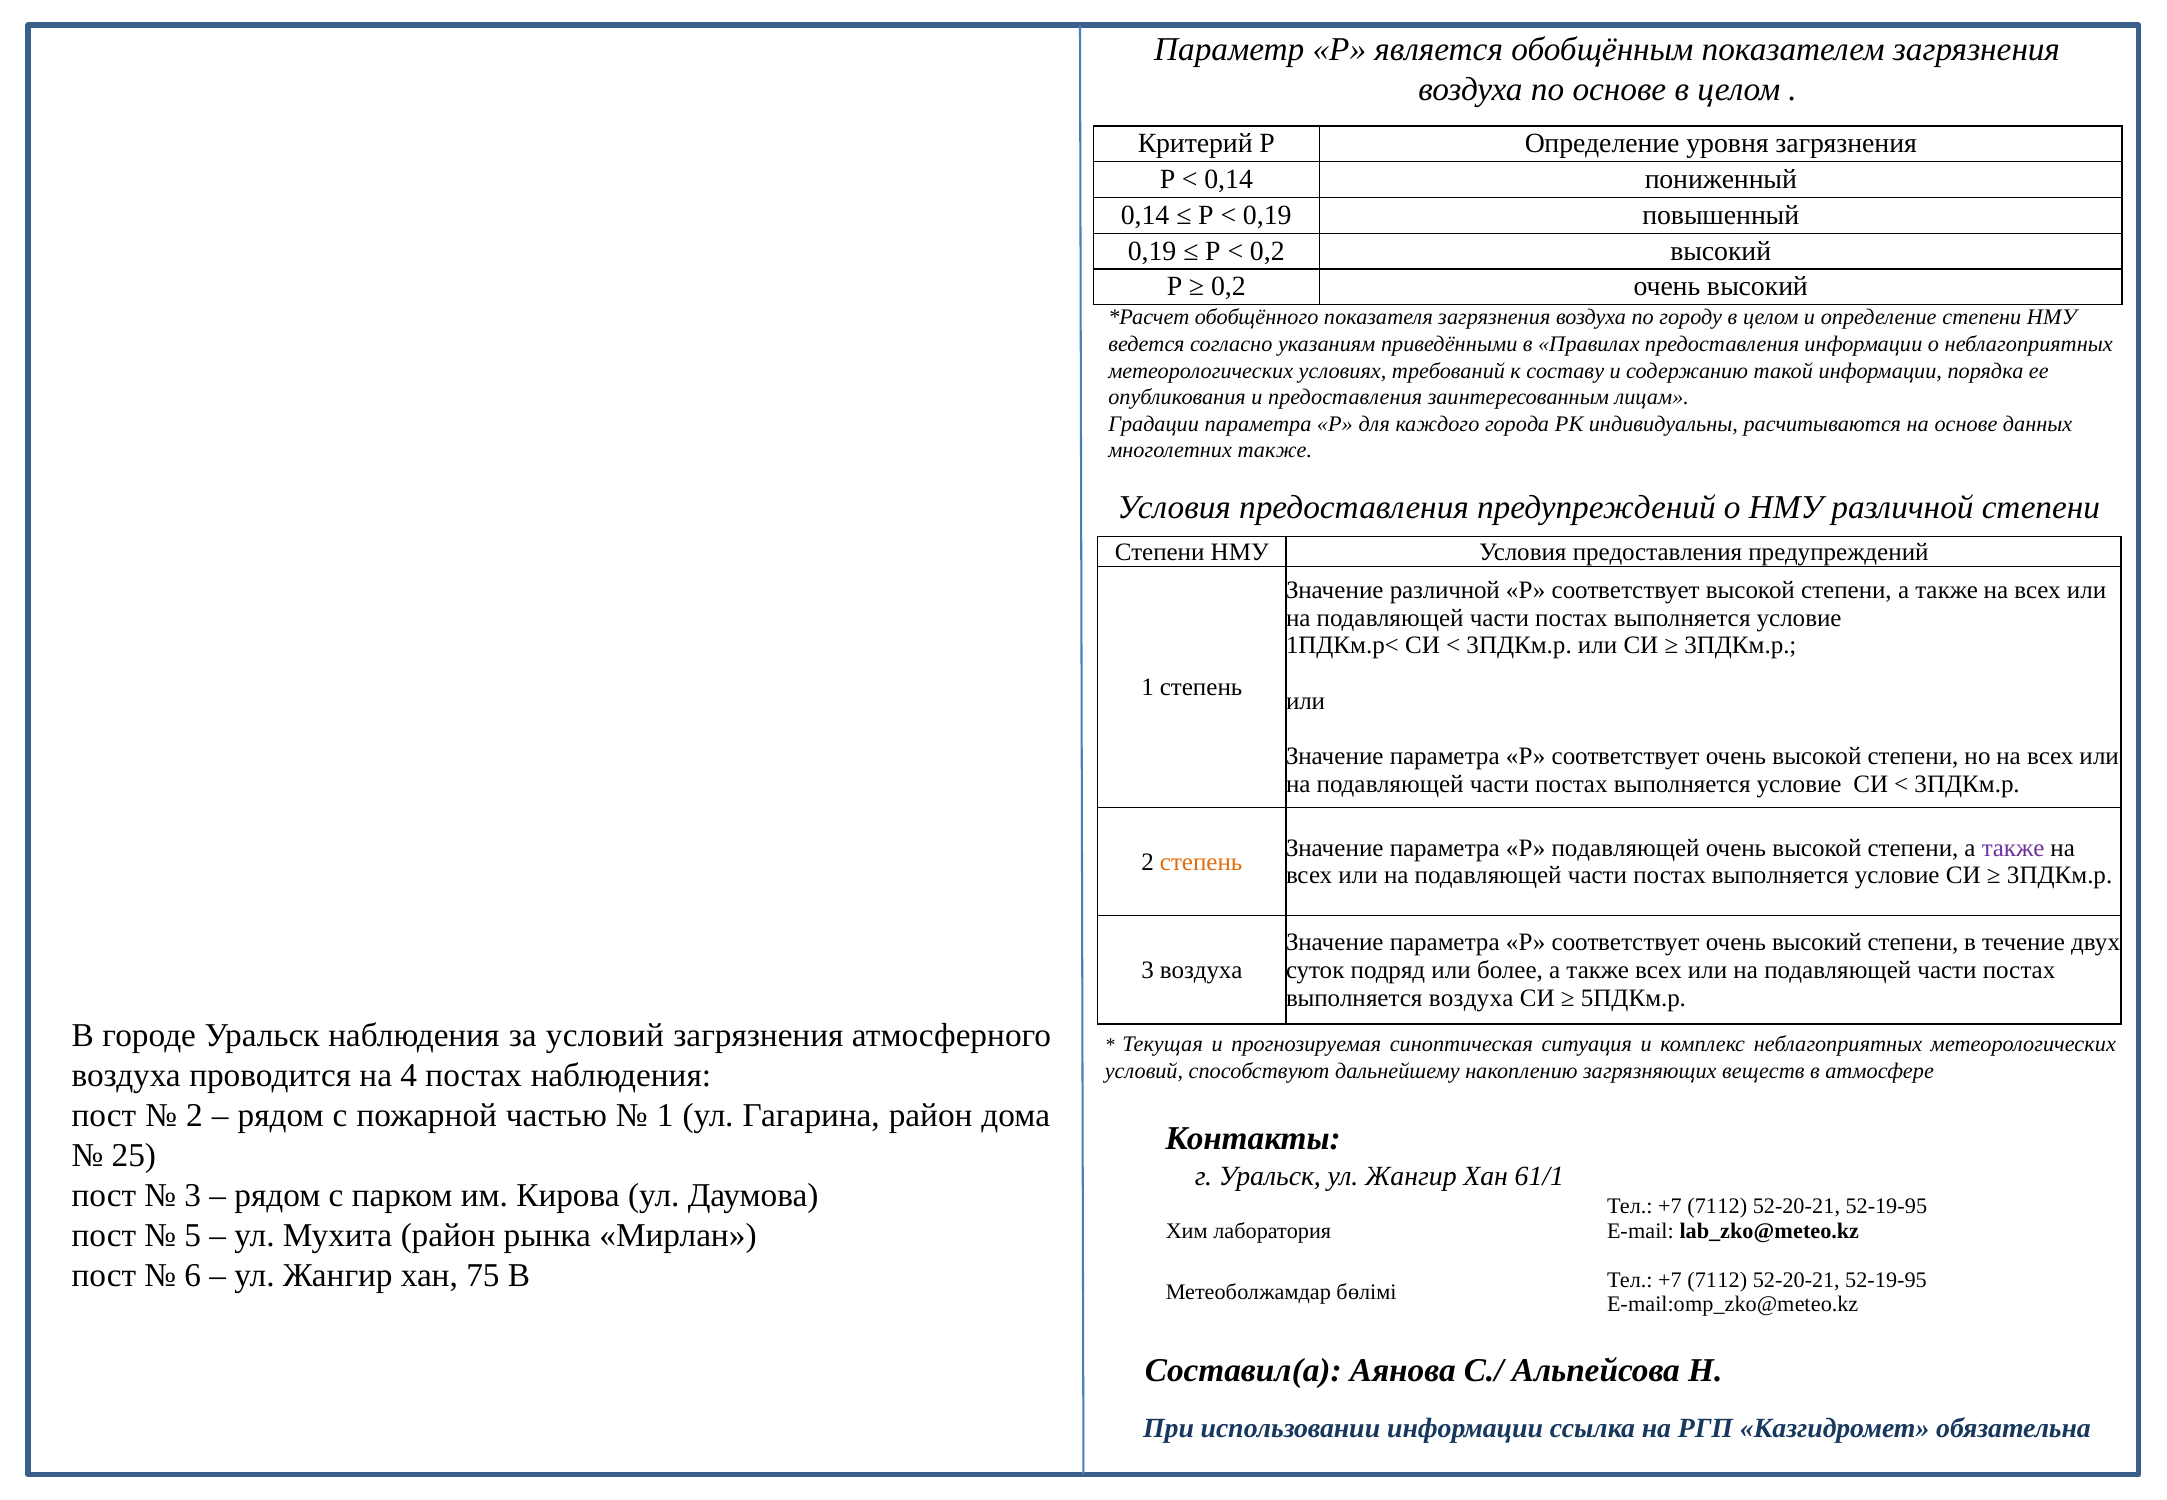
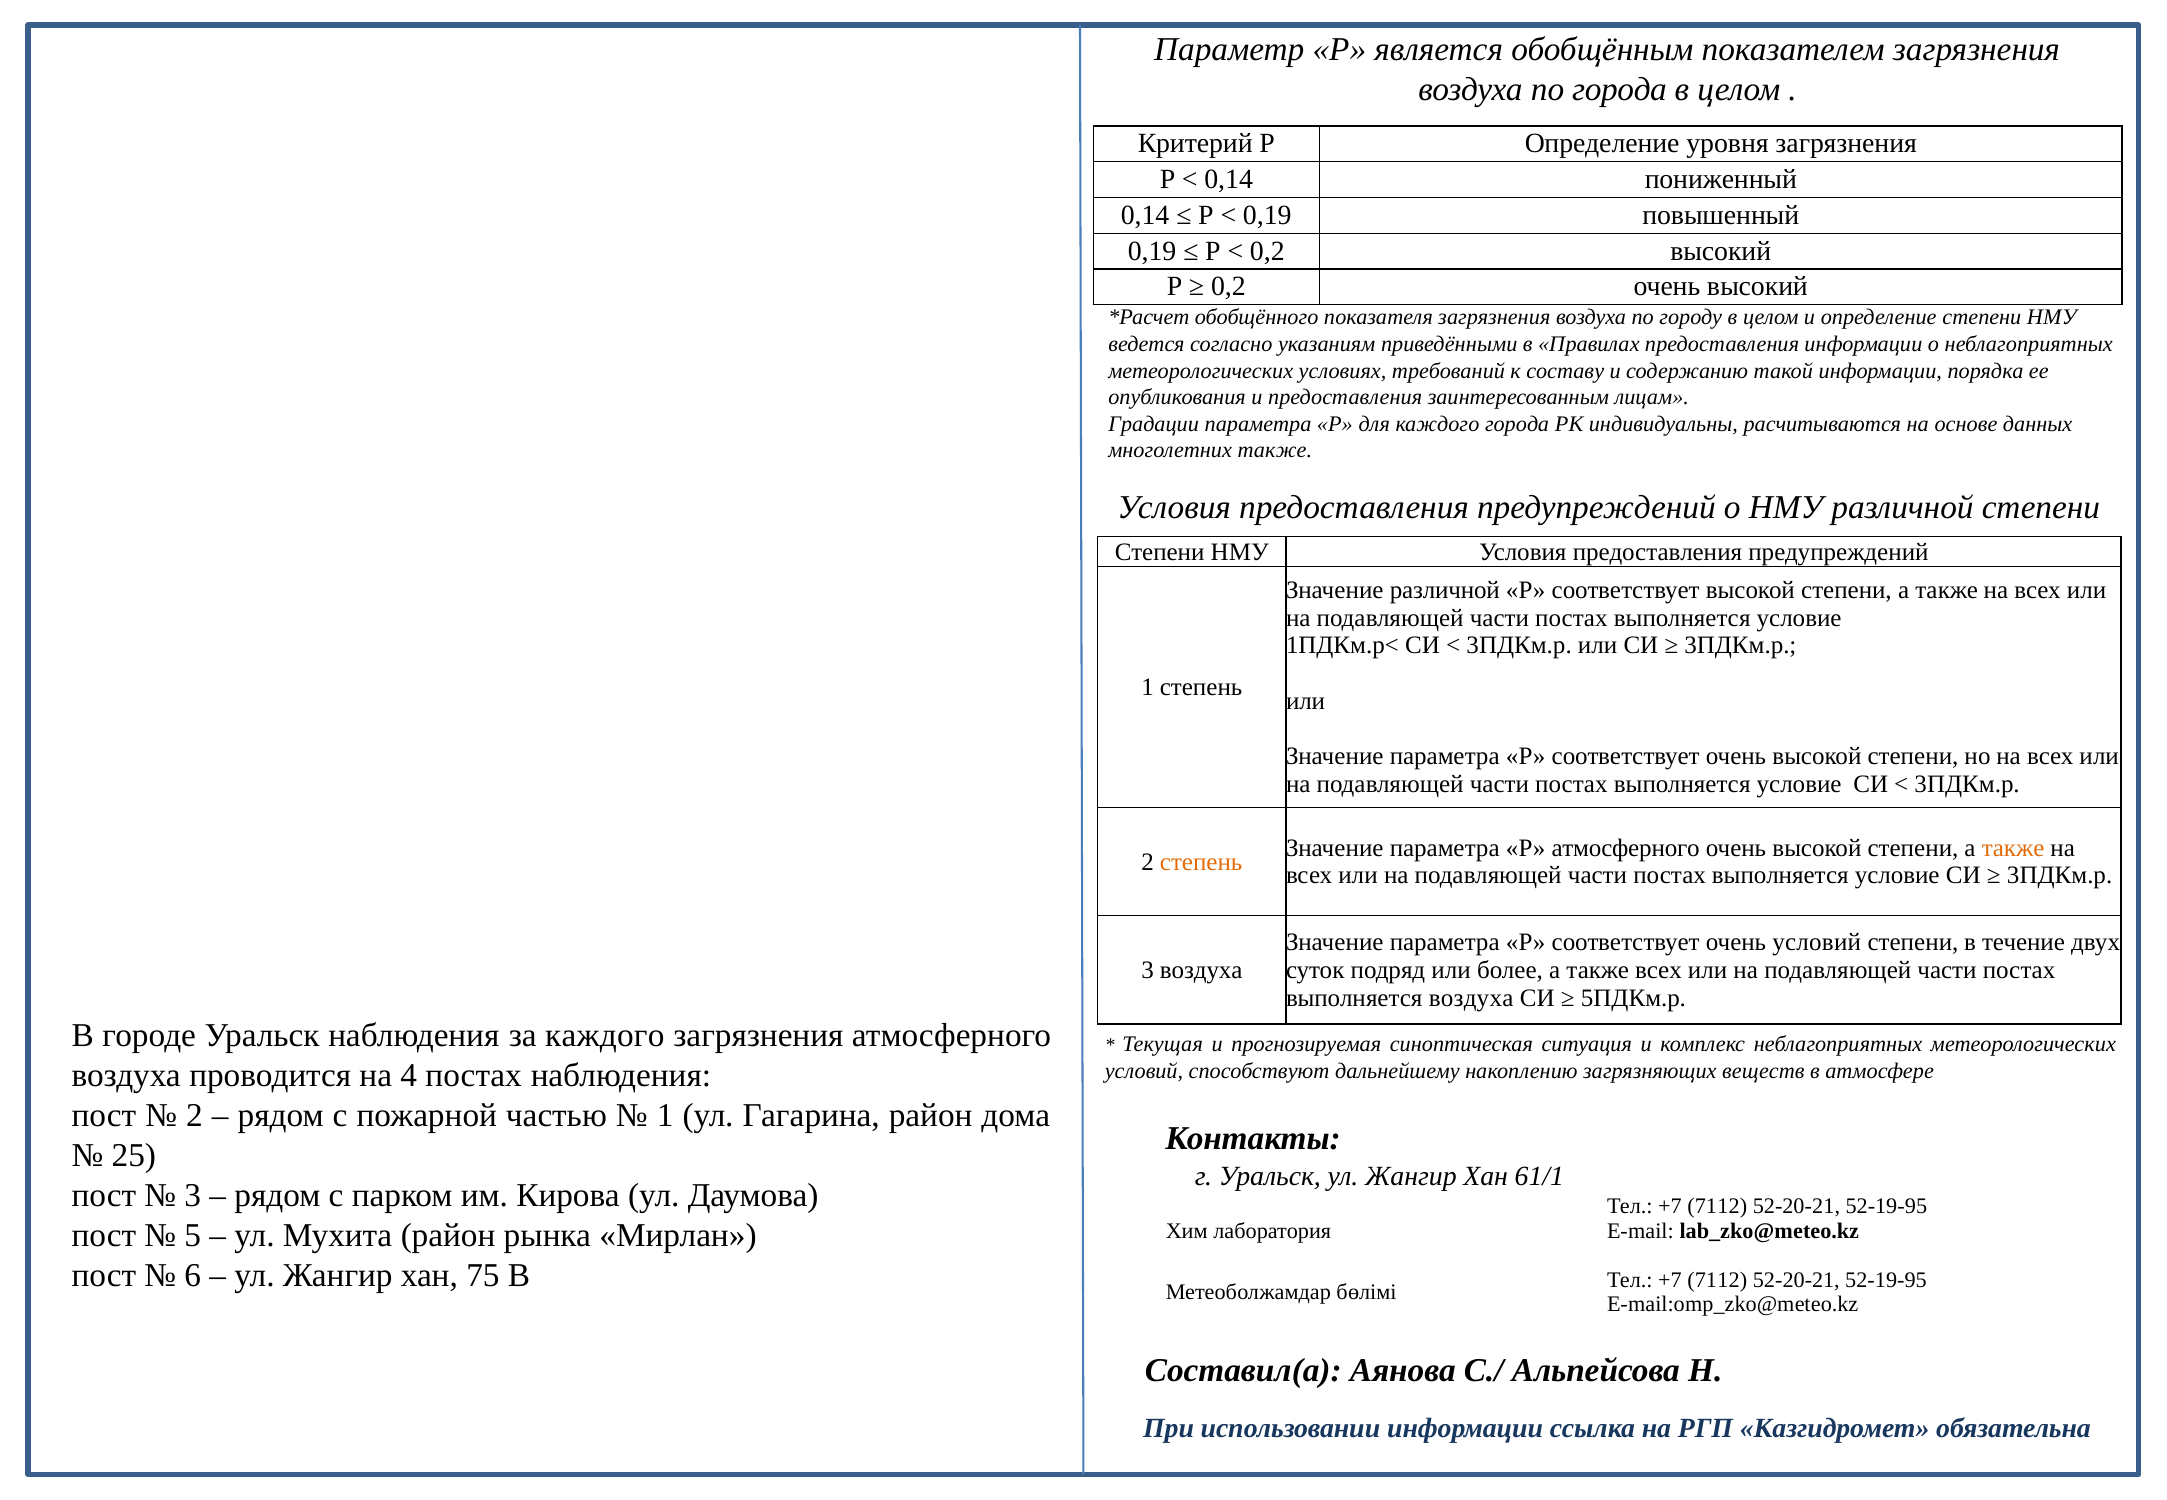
по основе: основе -> города (1620, 90)
Р подавляющей: подавляющей -> атмосферного (1626, 848)
также colour: purple -> orange (2013, 848)
соответствует очень высокий: высокий -> условий (1817, 943)
за условий: условий -> каждого (605, 1036)
